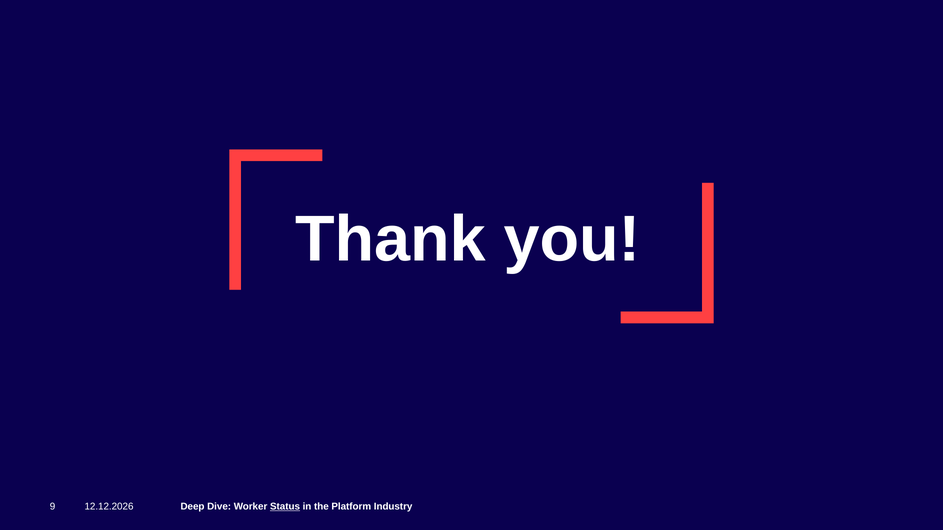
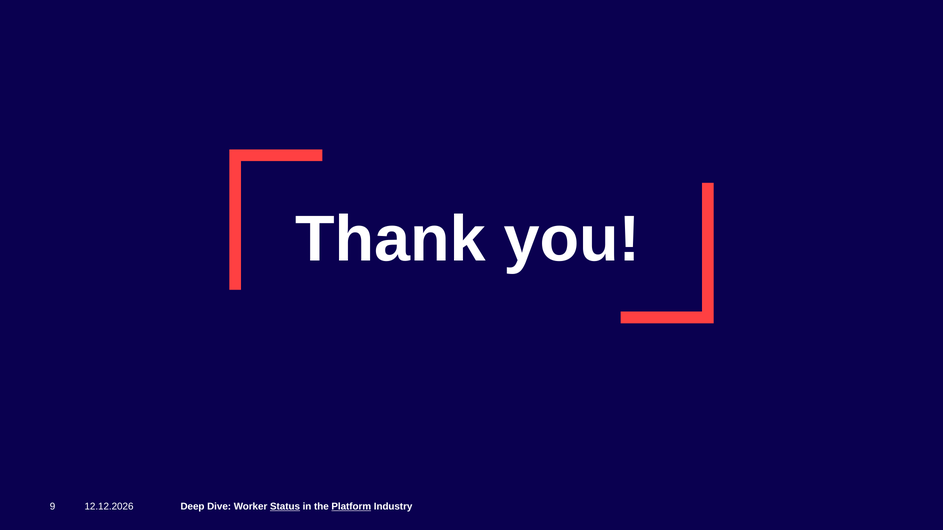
Platform underline: none -> present (351, 507)
